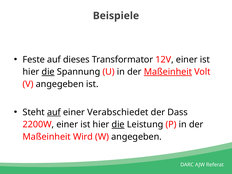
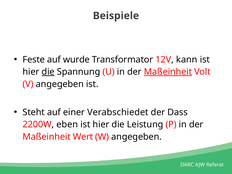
dieses: dieses -> wurde (76, 60)
12V einer: einer -> kann (187, 60)
auf underline: present -> none (54, 112)
2200W einer: einer -> eben (67, 124)
die underline: present -> none (118, 124)
Wird: Wird -> Wert (83, 137)
